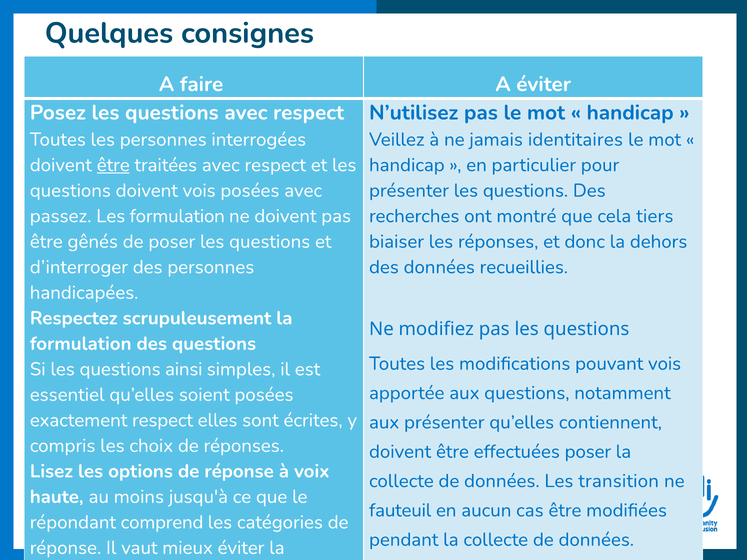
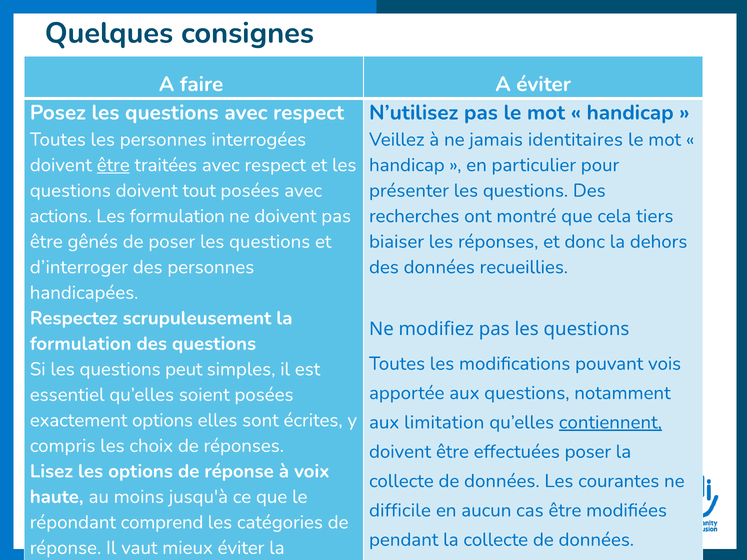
doivent vois: vois -> tout (199, 191)
passez: passez -> actions (61, 216)
ainsi: ainsi -> peut (184, 369)
exactement respect: respect -> options (163, 420)
aux présenter: présenter -> limitation (444, 422)
contiennent underline: none -> present (610, 422)
transition: transition -> courantes (619, 481)
fauteuil: fauteuil -> difficile (400, 511)
